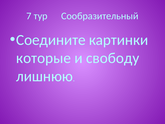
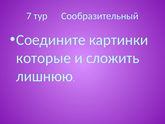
свободу: свободу -> сложить (113, 58)
